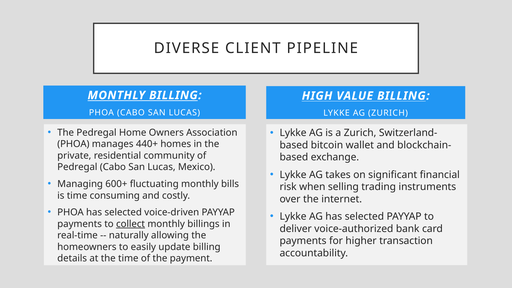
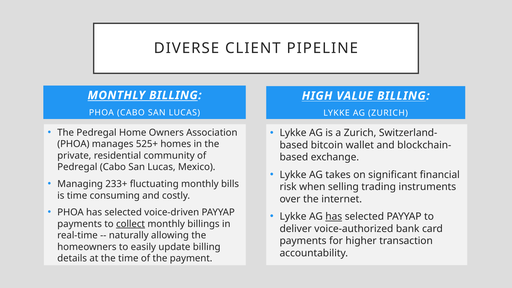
440+: 440+ -> 525+ (147, 144)
600+: 600+ -> 233+ (116, 184)
has underline: none -> present (334, 217)
